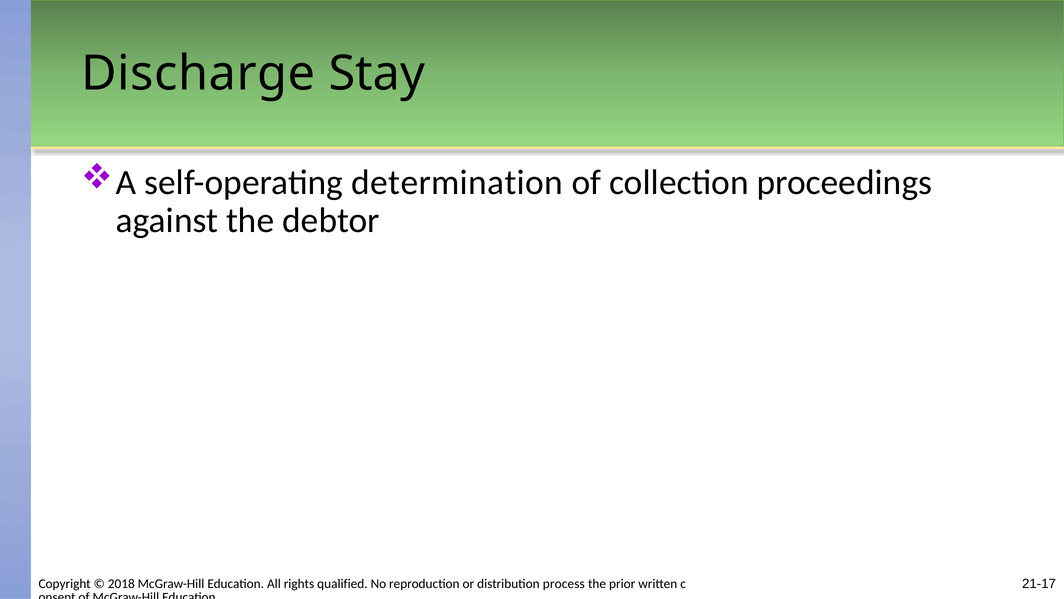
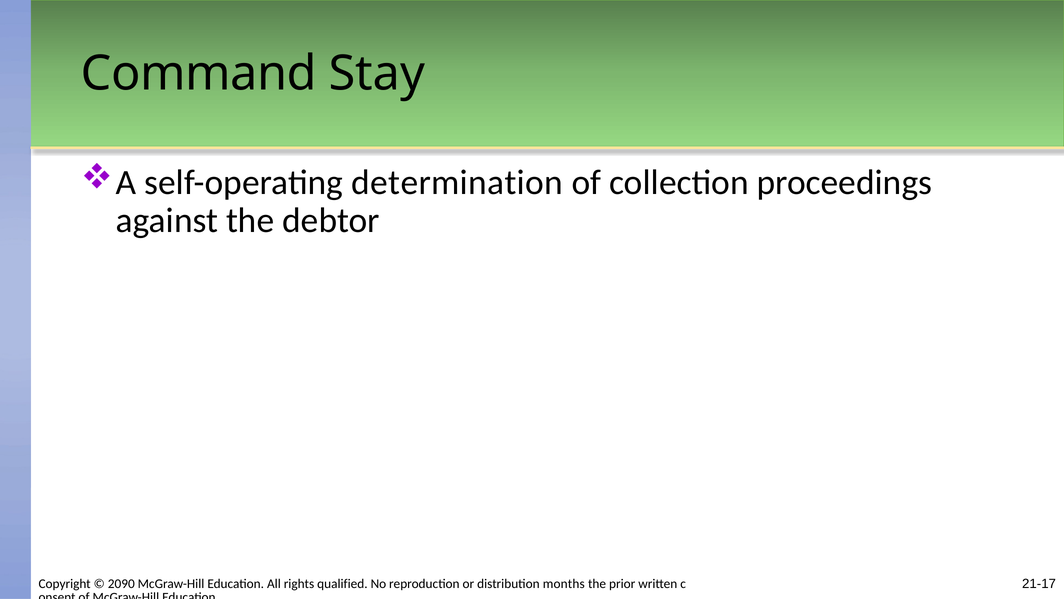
Discharge: Discharge -> Command (199, 73)
2018: 2018 -> 2090 (121, 583)
process: process -> months (564, 583)
